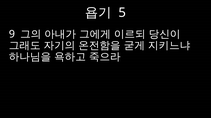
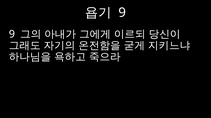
5: 5 -> 9 (122, 13)
